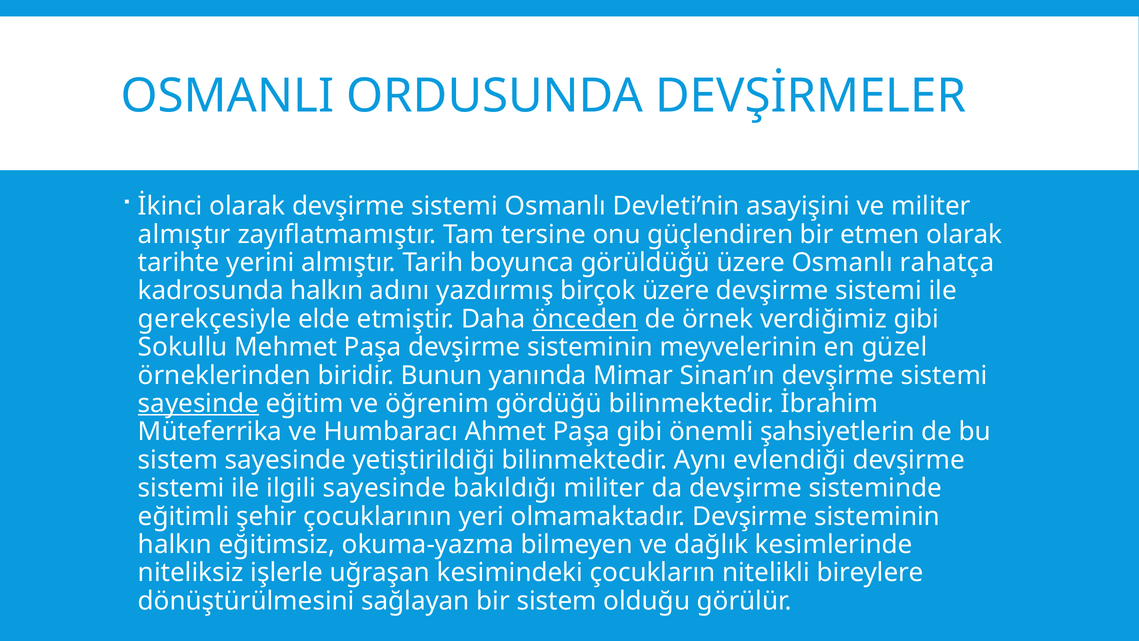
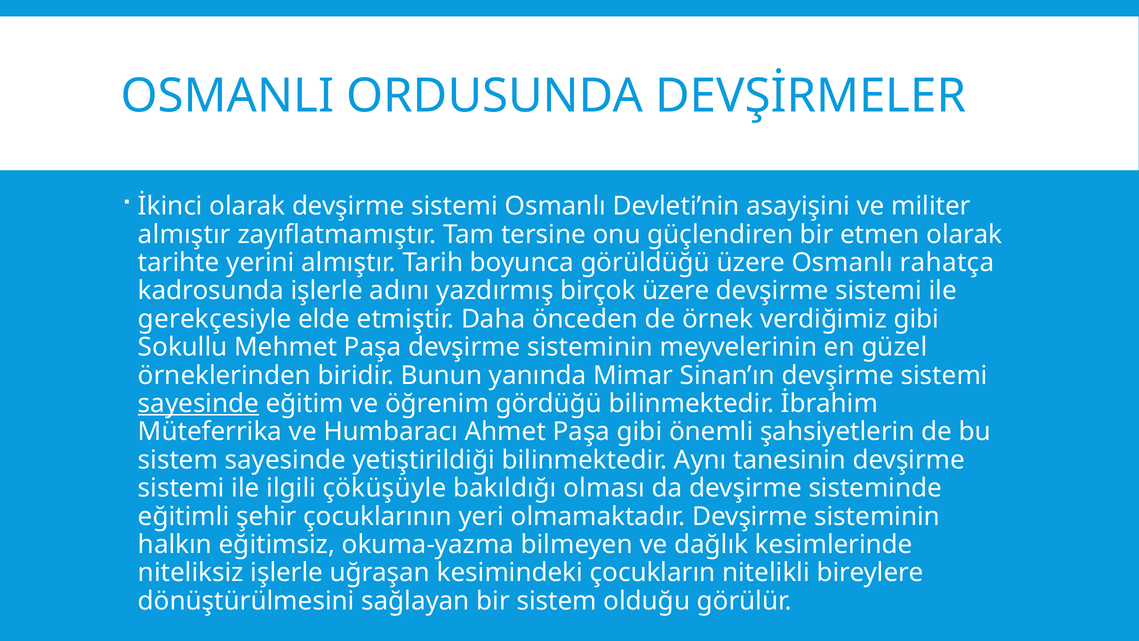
kadrosunda halkın: halkın -> işlerle (327, 291)
önceden underline: present -> none (585, 319)
evlendiği: evlendiği -> tanesinin (790, 460)
ilgili sayesinde: sayesinde -> çöküşüyle (384, 488)
bakıldığı militer: militer -> olması (604, 488)
